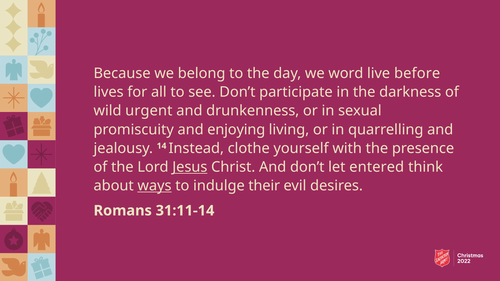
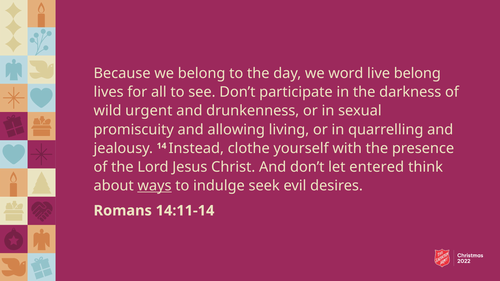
live before: before -> belong (417, 73)
enjoying: enjoying -> allowing (236, 130)
Jesus underline: present -> none (190, 167)
their: their -> seek (264, 186)
31:11-14: 31:11-14 -> 14:11-14 (185, 211)
